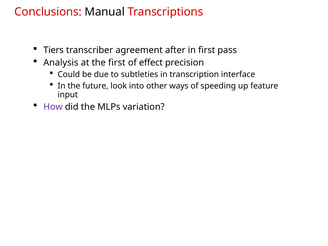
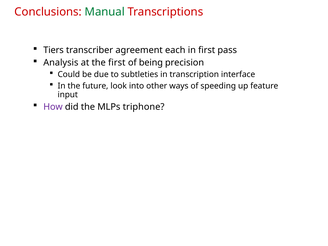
Manual colour: black -> green (105, 12)
after: after -> each (175, 50)
effect: effect -> being (151, 63)
variation: variation -> triphone (144, 107)
